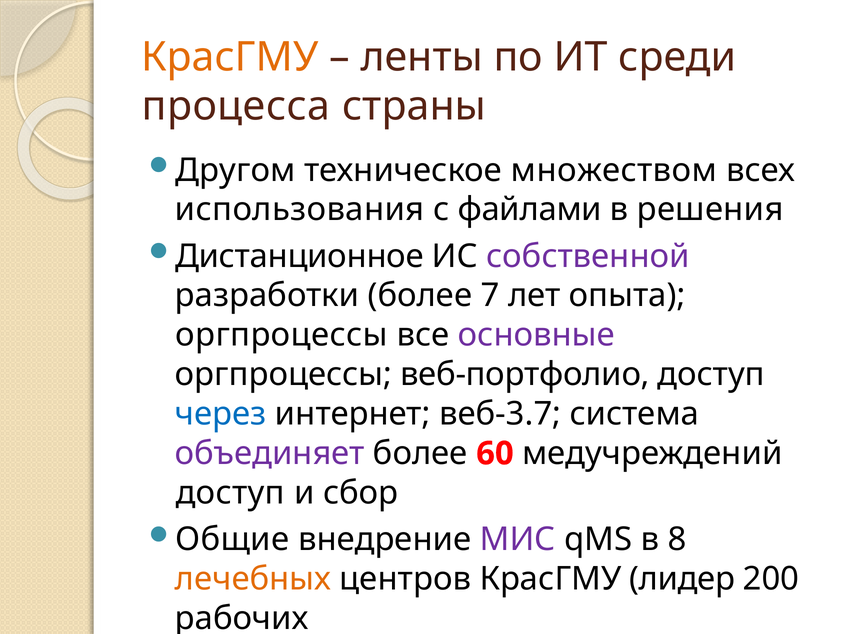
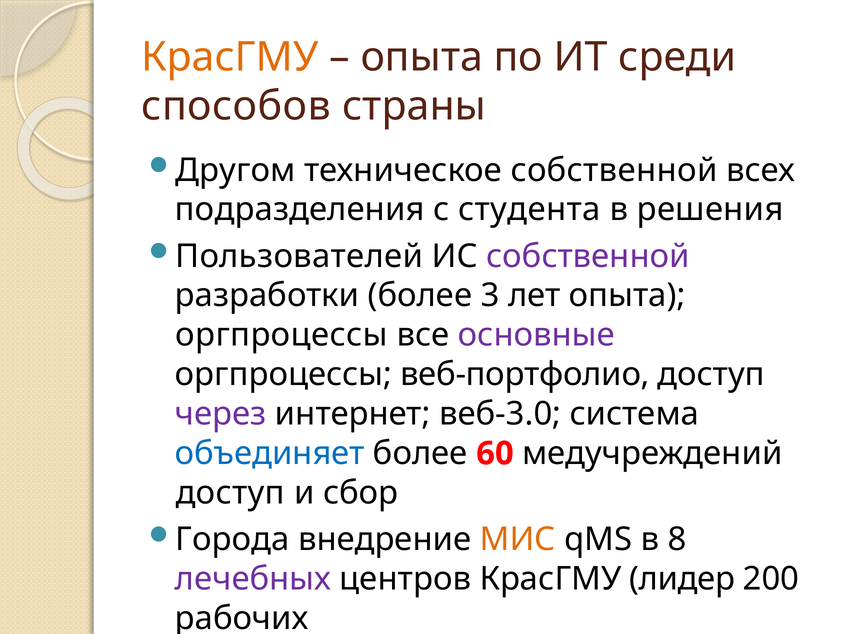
ленты: ленты -> опыта (422, 57)
процесса: процесса -> способов (236, 106)
техническое множеством: множеством -> собственной (614, 170)
использования: использования -> подразделения (300, 210)
файлами: файлами -> студента (529, 210)
Дистанционное: Дистанционное -> Пользователей (299, 256)
7: 7 -> 3 (490, 296)
через colour: blue -> purple (221, 414)
веб-3.7: веб-3.7 -> веб-3.0 (500, 414)
объединяет colour: purple -> blue (270, 454)
Общие: Общие -> Города (232, 540)
МИС colour: purple -> orange (518, 540)
лечебных colour: orange -> purple (253, 579)
